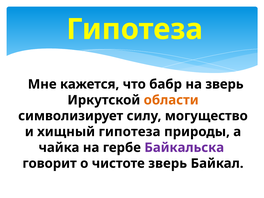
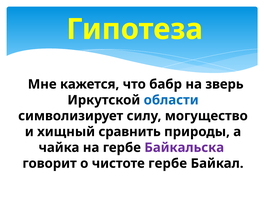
области colour: orange -> blue (171, 100)
хищный гипотеза: гипотеза -> сравнить (130, 132)
чистоте зверь: зверь -> гербе (168, 163)
